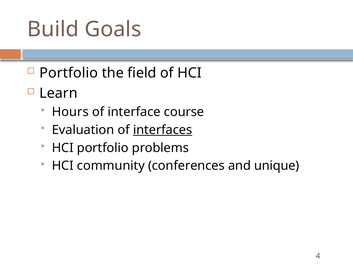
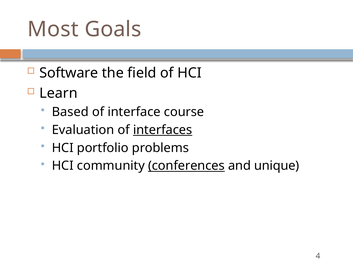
Build: Build -> Most (53, 29)
Portfolio: Portfolio -> Software (69, 73)
Hours: Hours -> Based (70, 112)
conferences underline: none -> present (186, 166)
